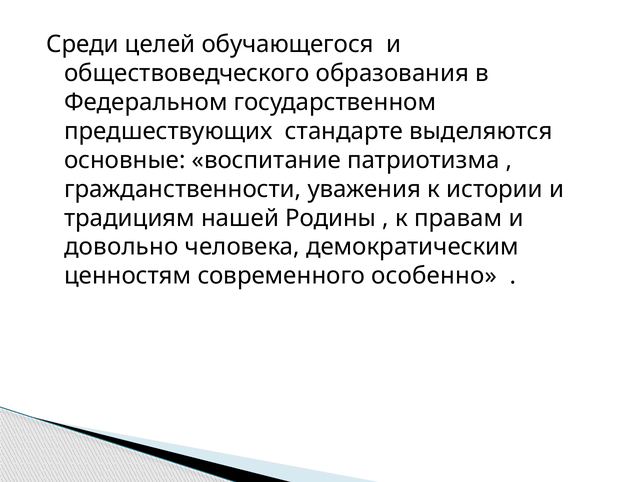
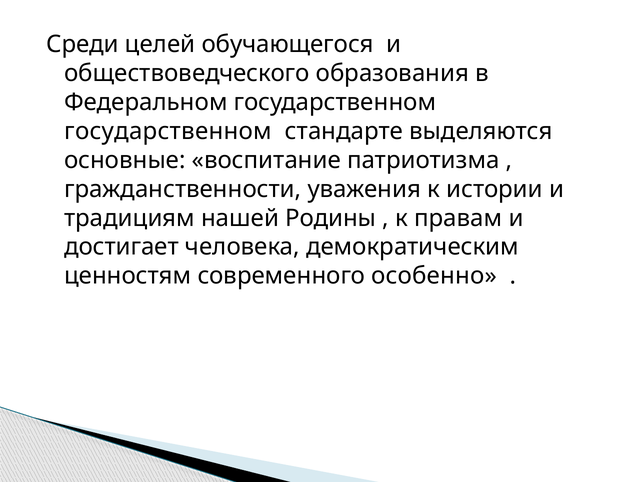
предшествующих: предшествующих -> государственном (168, 131)
довольно: довольно -> достигает (121, 247)
